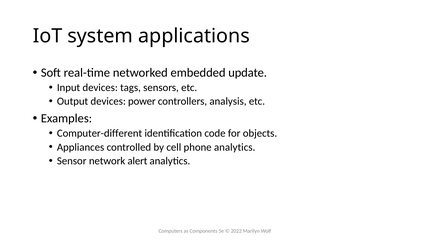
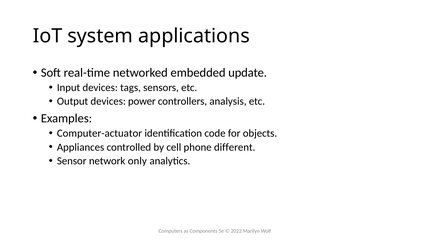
Computer-different: Computer-different -> Computer-actuator (100, 133)
phone analytics: analytics -> different (235, 147)
alert: alert -> only (137, 161)
